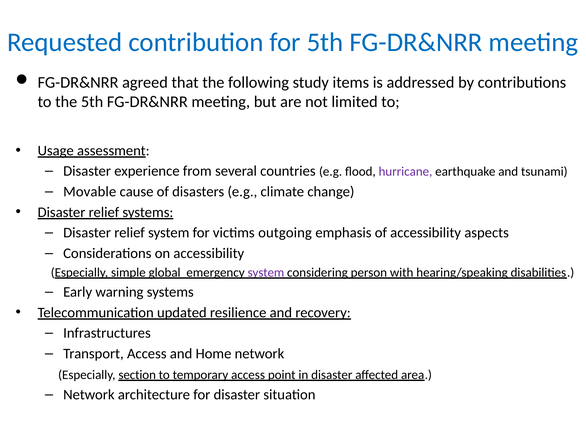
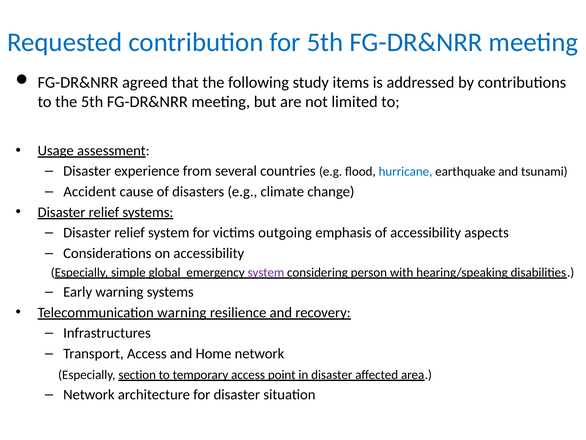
hurricane colour: purple -> blue (405, 172)
Movable: Movable -> Accident (90, 191)
Telecommunication updated: updated -> warning (182, 312)
